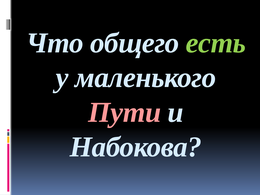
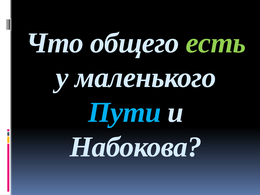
Пути colour: pink -> light blue (125, 112)
